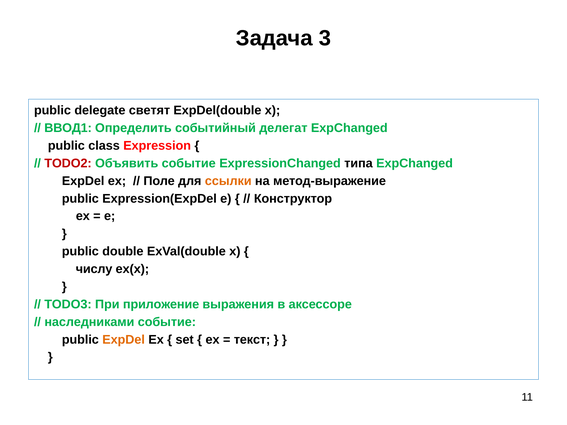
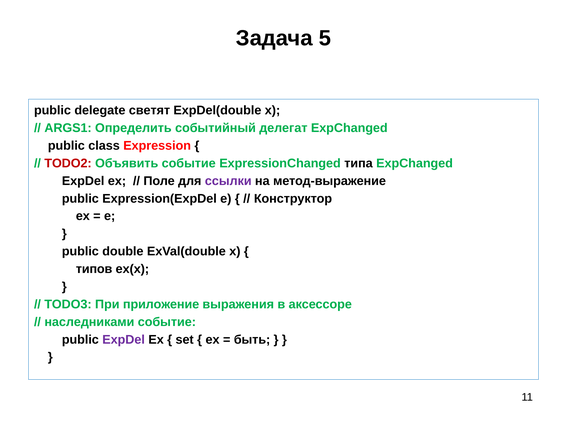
3: 3 -> 5 (325, 38)
ВВОД1: ВВОД1 -> ARGS1 (68, 128)
ссылки colour: orange -> purple (228, 181)
числу: числу -> типов (94, 269)
ExpDel colour: orange -> purple (124, 340)
текст: текст -> быть (252, 340)
